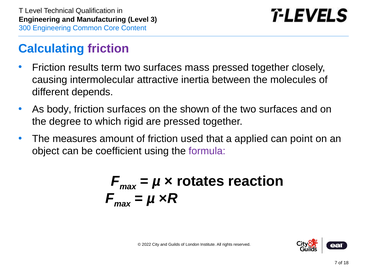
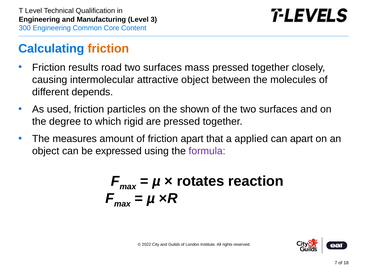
friction colour: purple -> orange (108, 49)
term: term -> road (111, 68)
attractive inertia: inertia -> object (195, 80)
body: body -> used (59, 109)
friction surfaces: surfaces -> particles (126, 109)
friction used: used -> apart (192, 139)
can point: point -> apart (302, 139)
coefficient: coefficient -> expressed (119, 151)
